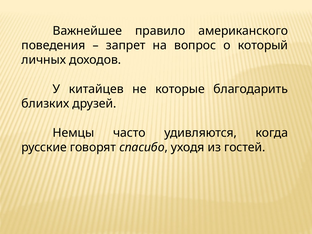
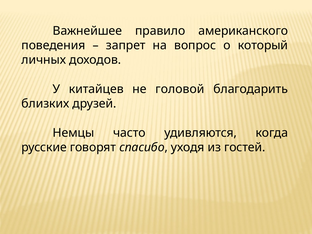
которые: которые -> головой (180, 89)
